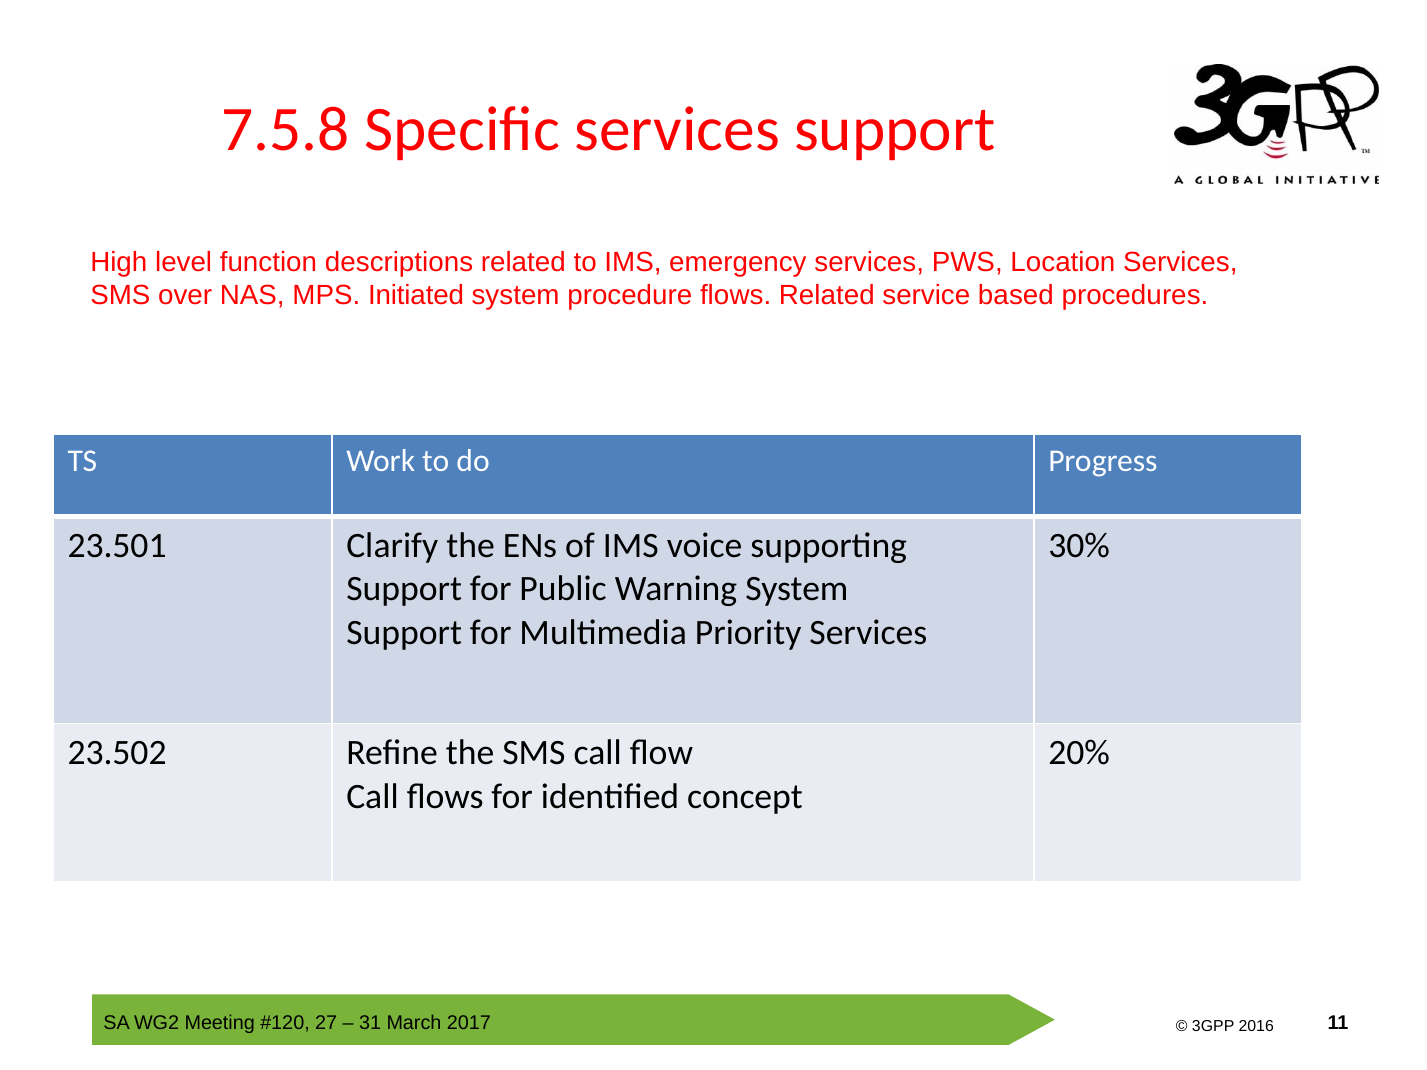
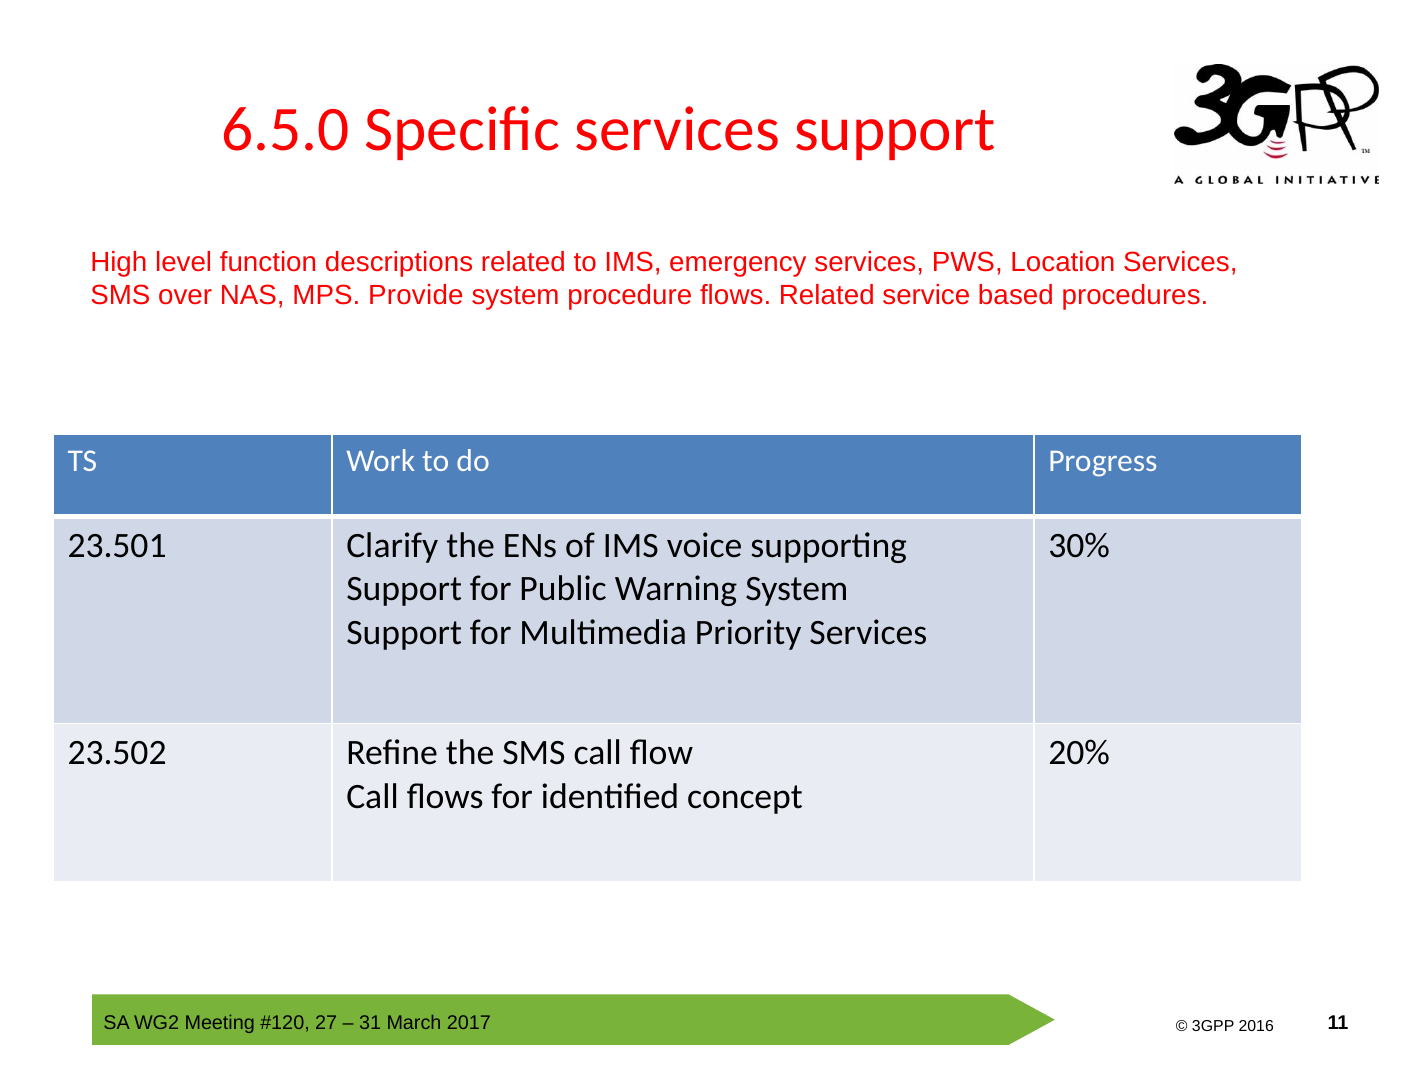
7.5.8: 7.5.8 -> 6.5.0 (286, 129)
Initiated: Initiated -> Provide (416, 295)
